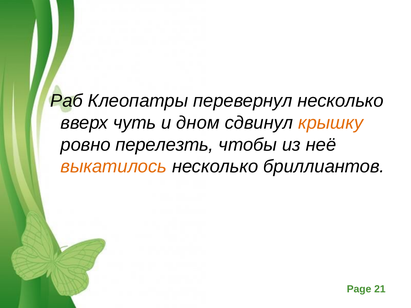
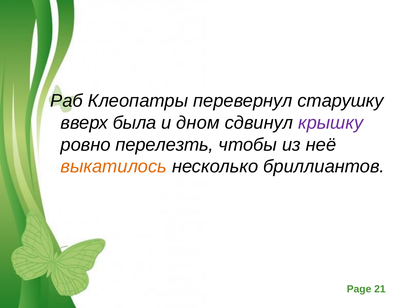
перевернул несколько: несколько -> старушку (341, 101)
чуть: чуть -> была (135, 123)
крышку colour: orange -> purple (331, 123)
